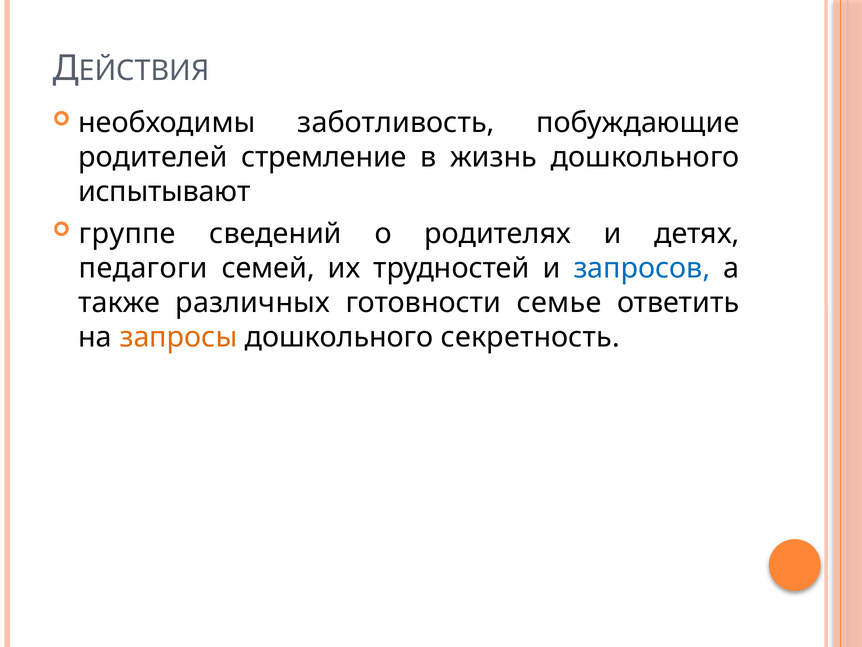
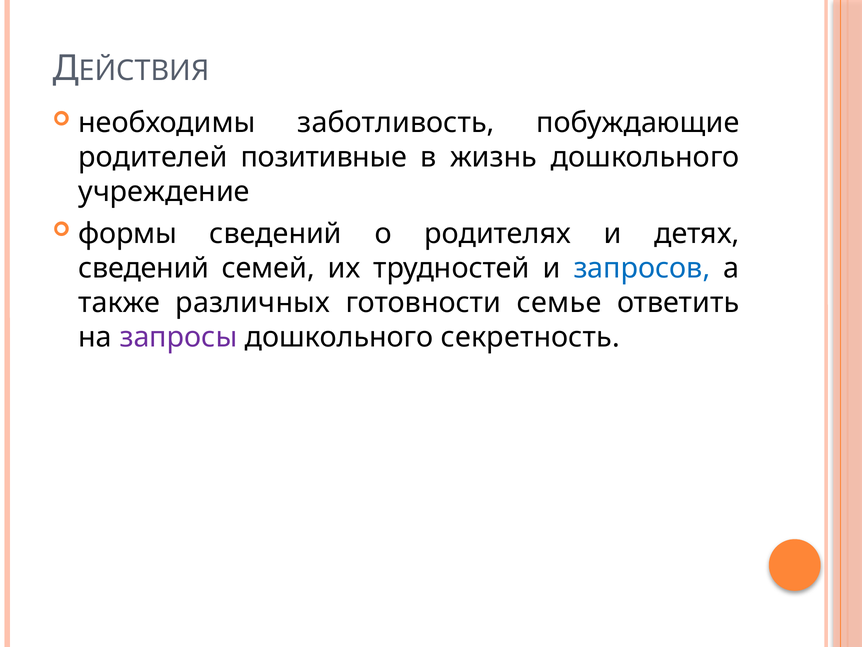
стремление: стремление -> позитивные (324, 157)
испытывают: испытывают -> учреждение (164, 192)
группе: группе -> формы (128, 233)
педагоги: педагоги -> сведений (144, 268)
запросы colour: orange -> purple (178, 337)
